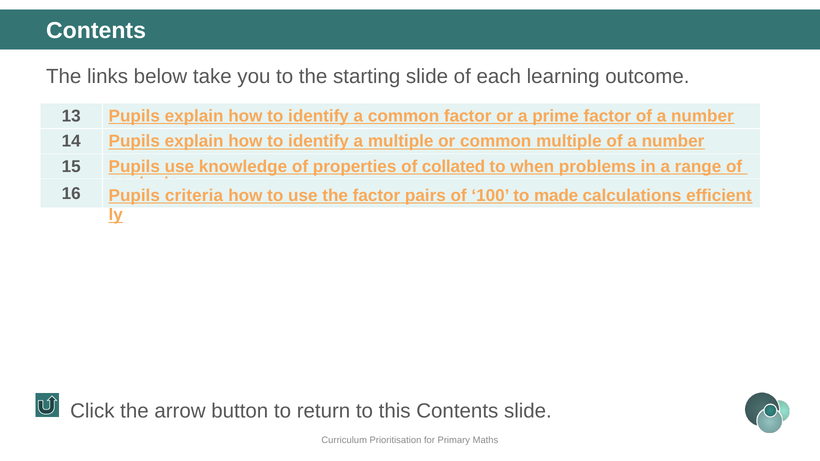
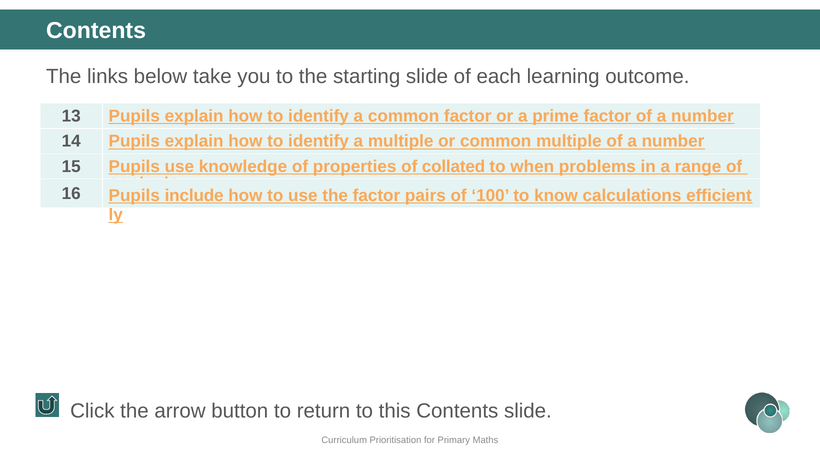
criteria: criteria -> include (194, 196)
made: made -> know (556, 196)
